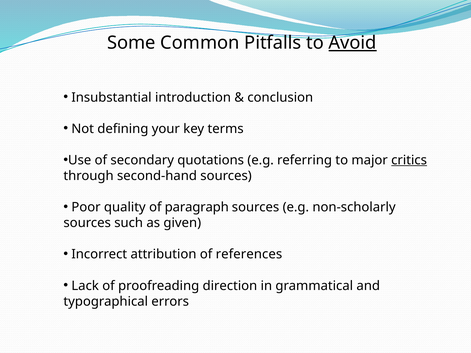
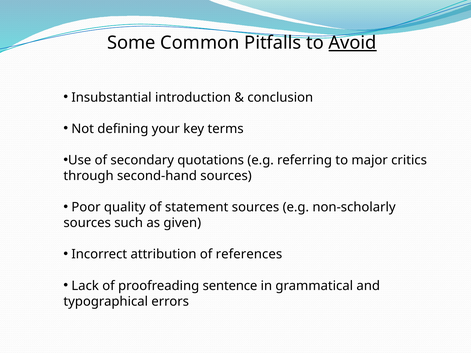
critics underline: present -> none (409, 160)
paragraph: paragraph -> statement (197, 207)
direction: direction -> sentence (230, 286)
